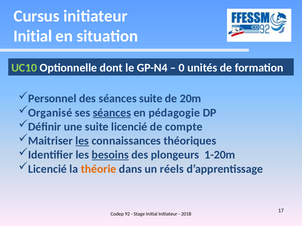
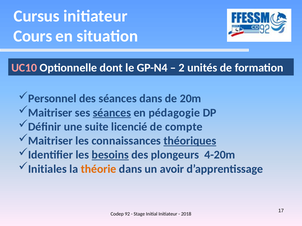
Initial: Initial -> Cours (33, 36)
UC10 colour: light green -> pink (24, 68)
0: 0 -> 2 (182, 68)
séances suite: suite -> dans (151, 99)
Organisé: Organisé -> Maitriser (50, 113)
les underline: present -> none (82, 141)
théoriques underline: none -> present (190, 141)
1-20m: 1-20m -> 4-20m (220, 155)
Licencié: Licencié -> Initiales (47, 169)
réels: réels -> avoir (172, 169)
